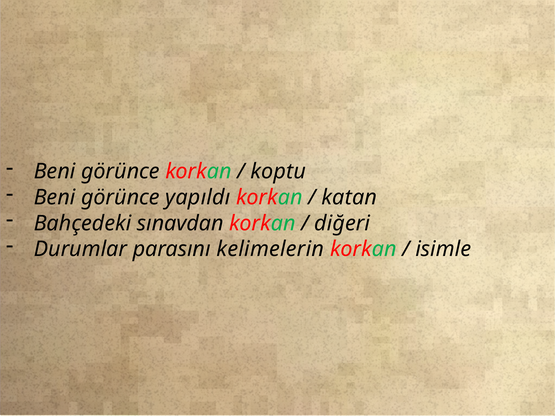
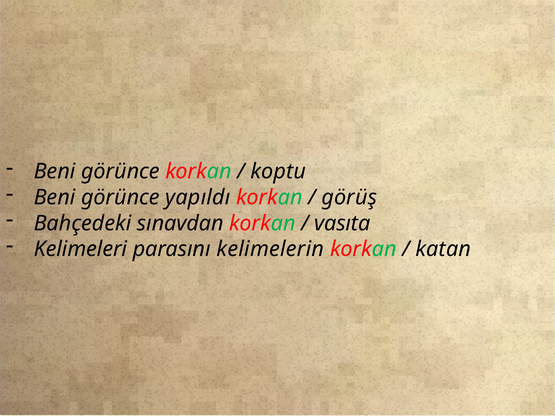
katan: katan -> görüş (349, 198)
diğeri: diğeri -> vasıta (342, 223)
Durumlar: Durumlar -> Kelimeleri (80, 249)
isimle: isimle -> katan (443, 249)
